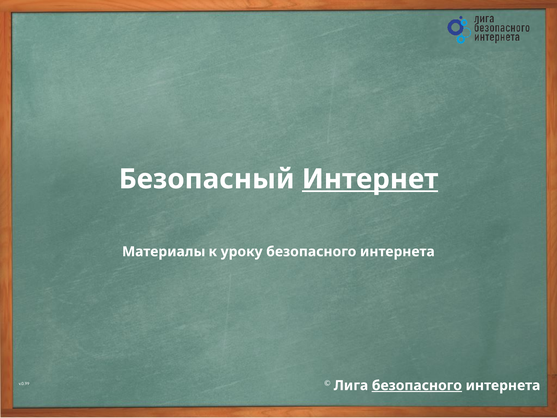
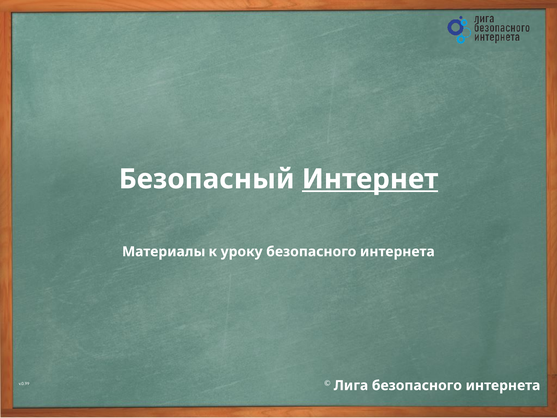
безопасного underline: present -> none (417, 385)
